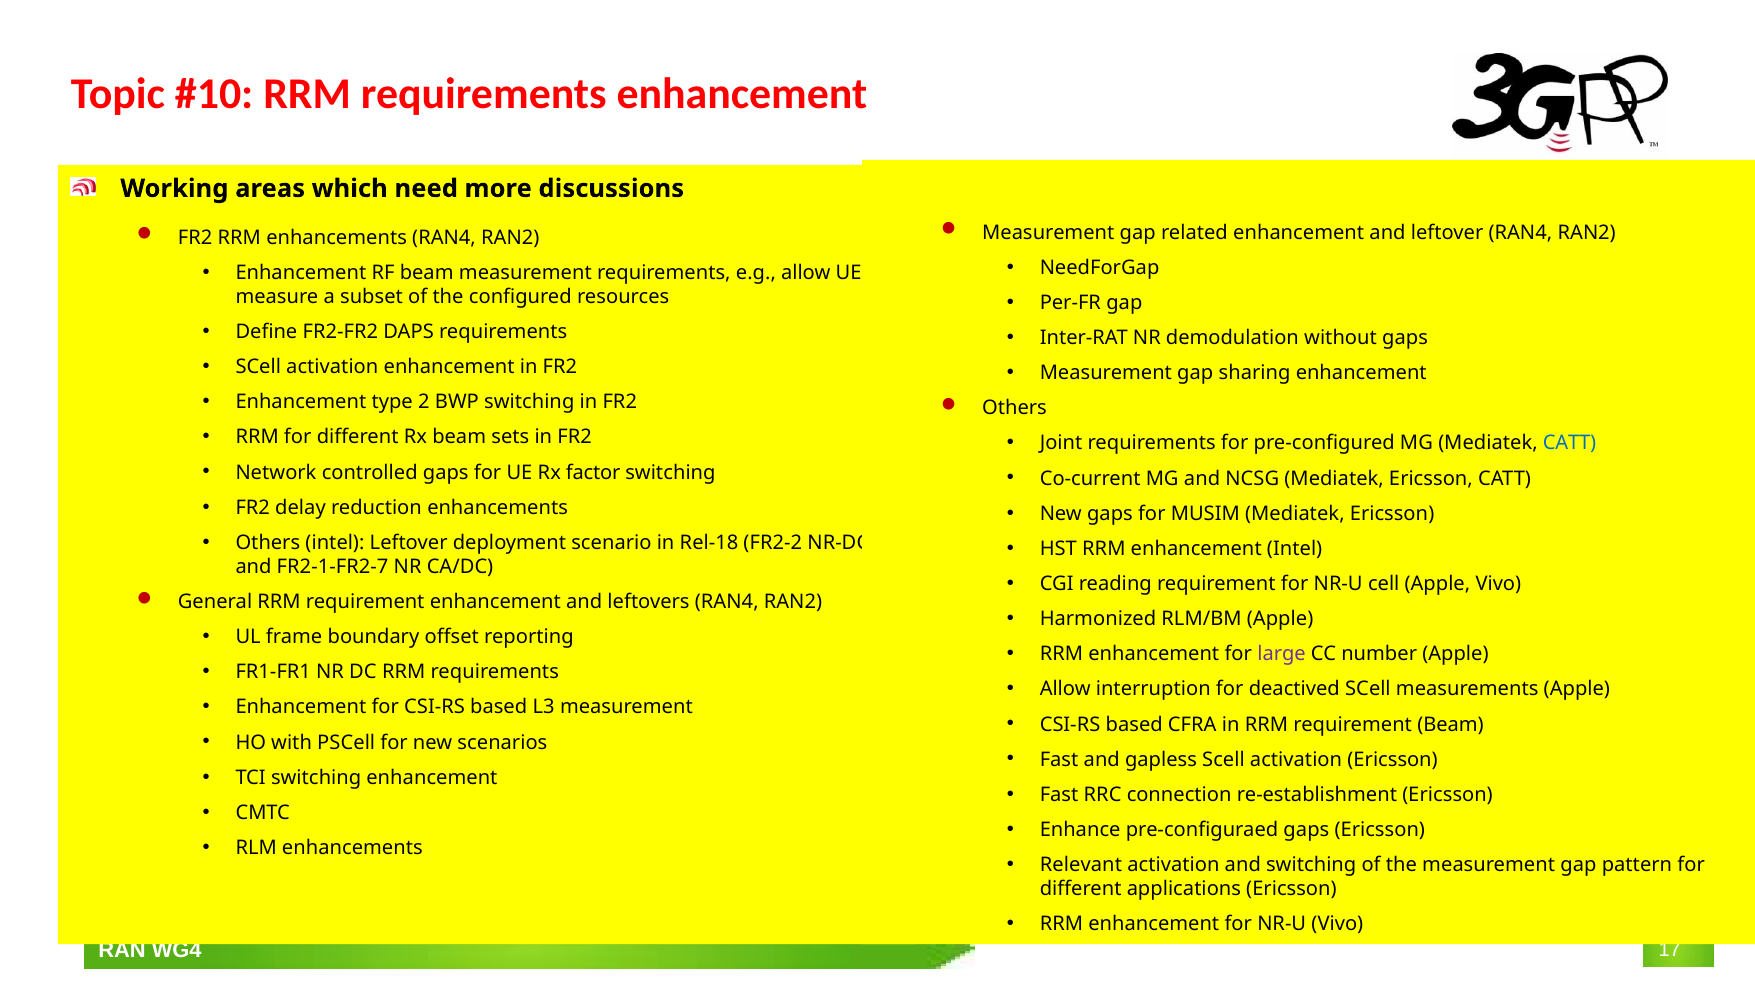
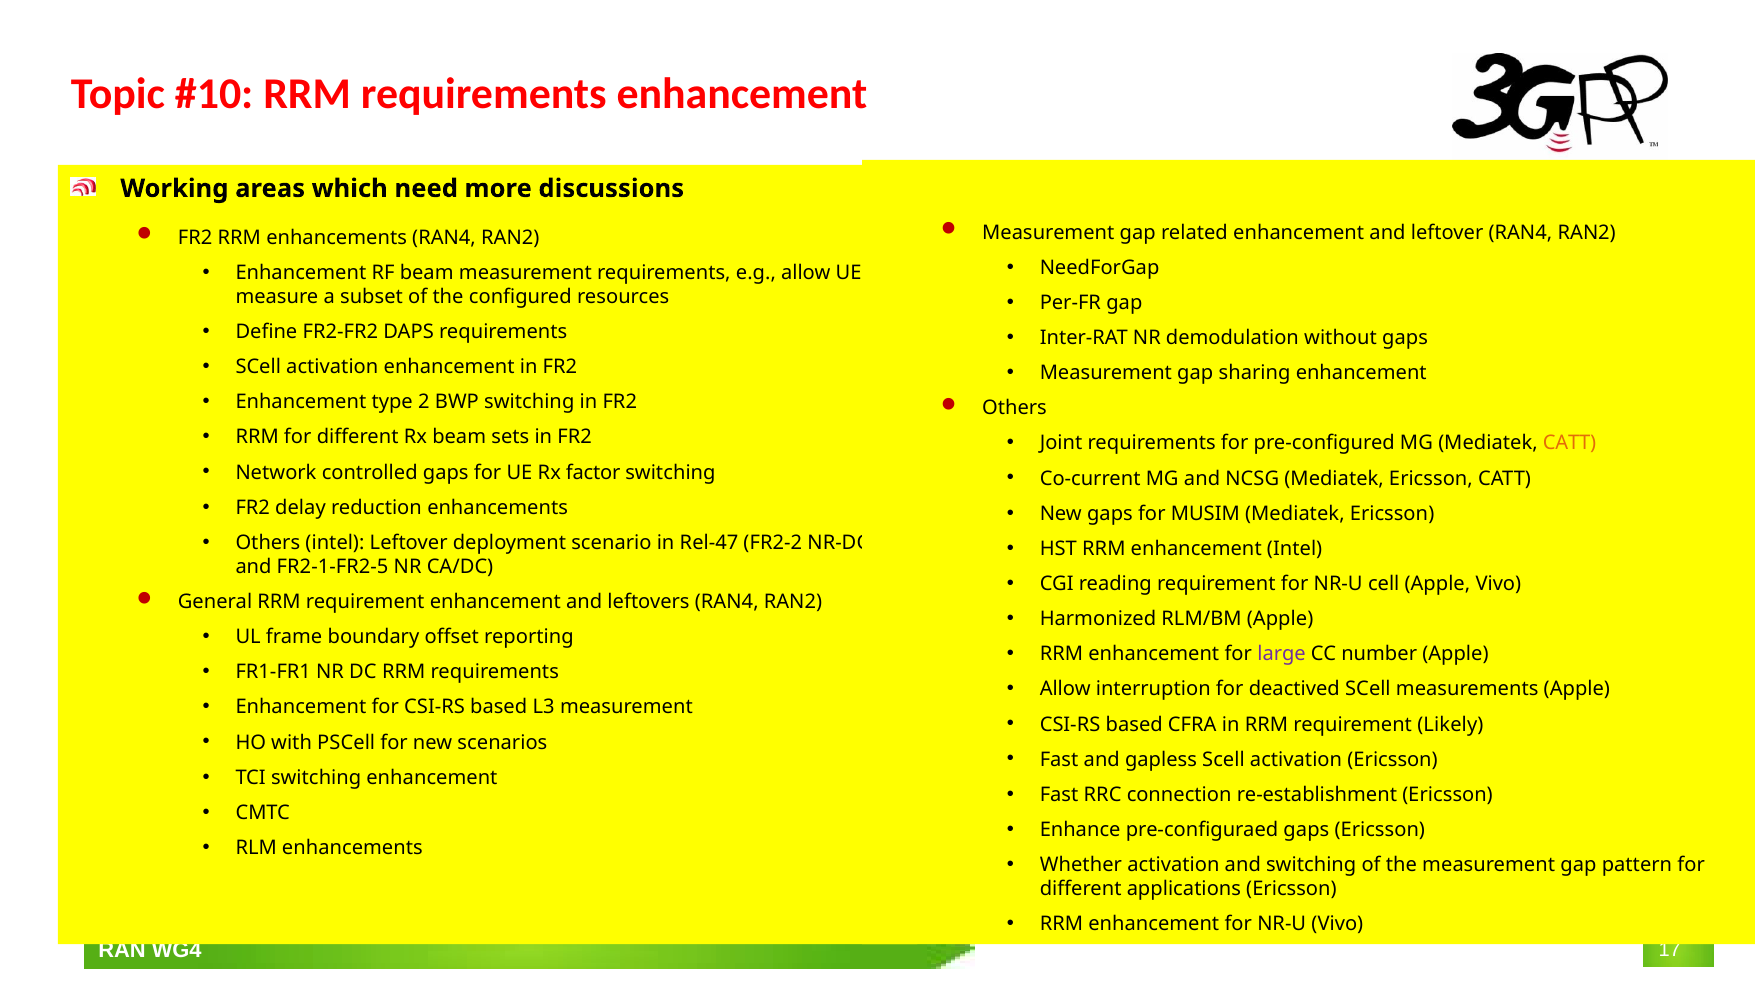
CATT colour: blue -> orange (1569, 443)
Rel-18: Rel-18 -> Rel-47 (709, 543)
FR2-1-FR2-7: FR2-1-FR2-7 -> FR2-1-FR2-5 (333, 567)
requirement Beam: Beam -> Likely (1450, 724)
Relevant: Relevant -> Whether (1081, 865)
